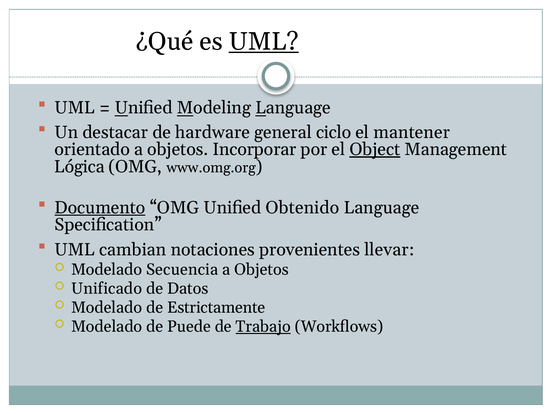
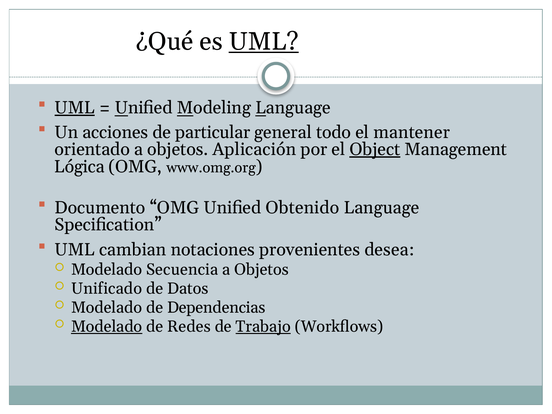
UML underline: none -> present (75, 108)
destacar: destacar -> acciones (115, 132)
hardware: hardware -> particular (213, 132)
ciclo: ciclo -> todo (334, 132)
Incorporar: Incorporar -> Aplicación (254, 149)
Documento underline: present -> none (100, 208)
llevar: llevar -> desea (389, 250)
Estrictamente: Estrictamente -> Dependencias (216, 307)
Modelado underline: none -> present (107, 326)
Puede: Puede -> Redes (189, 326)
